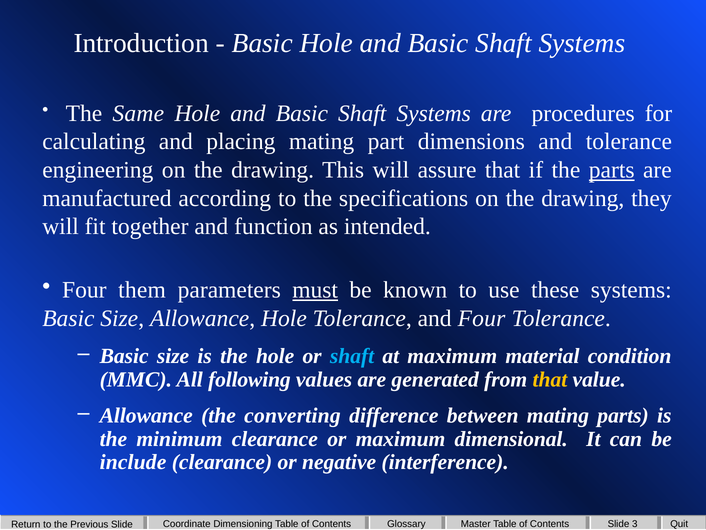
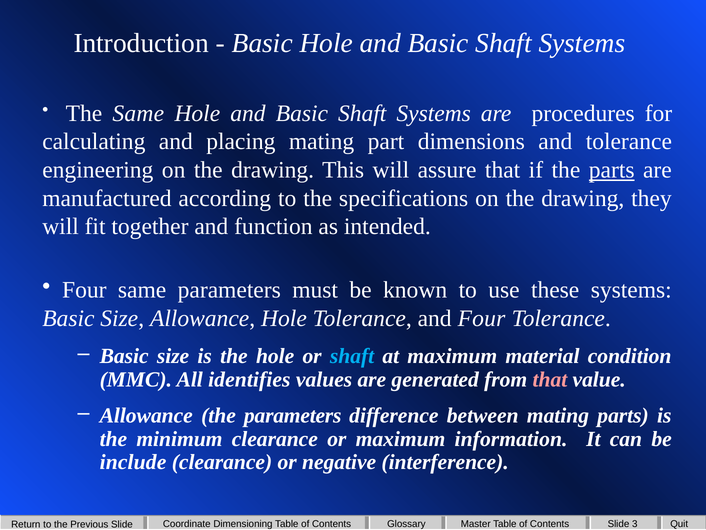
Four them: them -> same (142, 290)
must underline: present -> none (315, 290)
following: following -> identifies (249, 379)
that colour: yellow -> pink (550, 379)
the converting: converting -> parameters (293, 415)
dimensional: dimensional -> information (511, 439)
